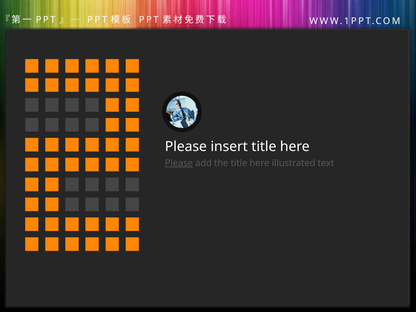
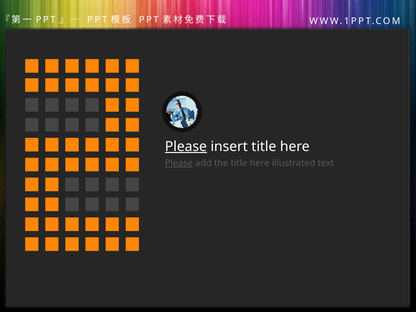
Please underline: none -> present (186, 147)
